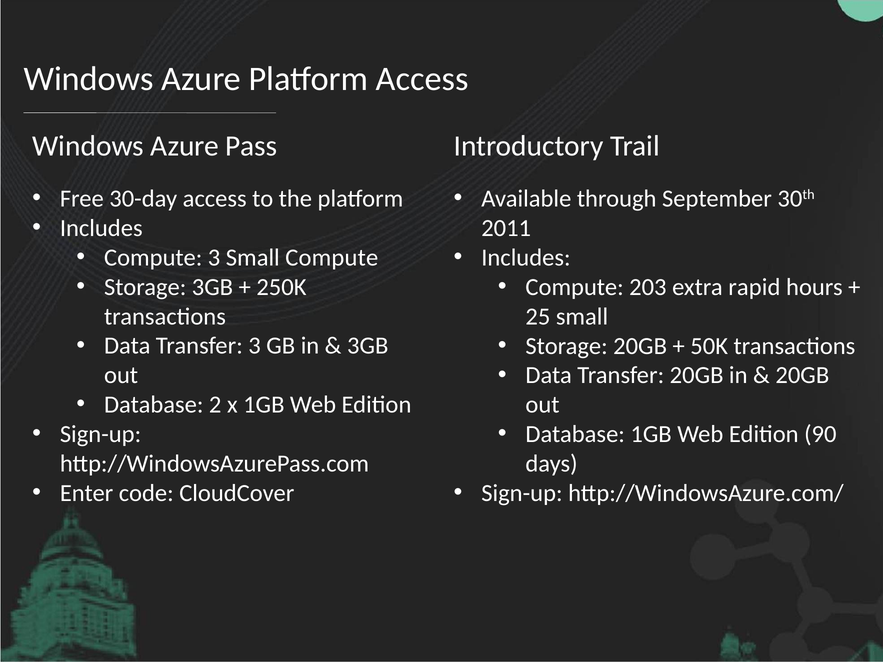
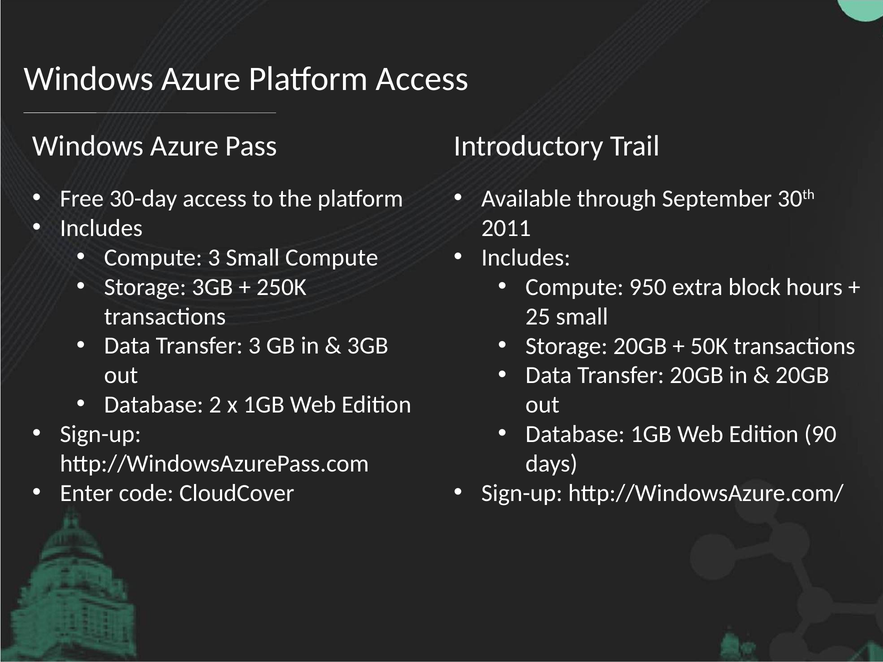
203: 203 -> 950 (648, 287)
rapid: rapid -> block (754, 287)
